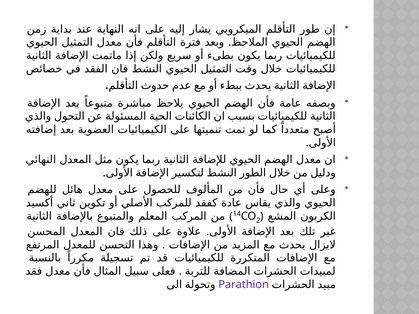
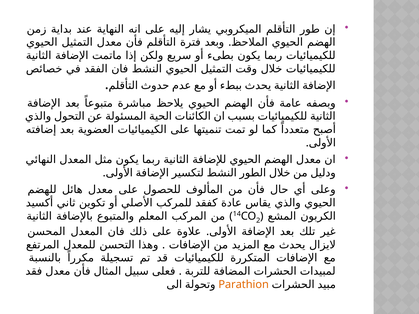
Parathion colour: purple -> orange (244, 285)
